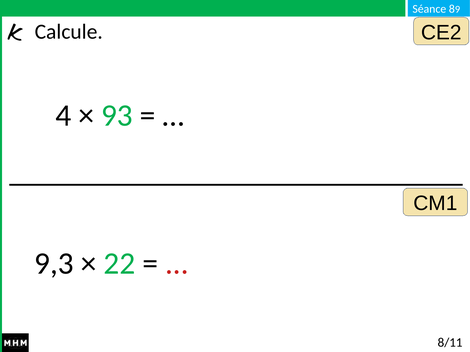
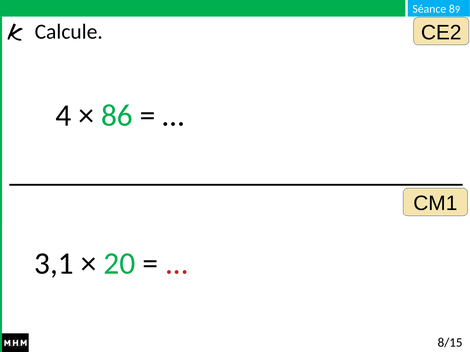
93: 93 -> 86 (117, 116)
9,3: 9,3 -> 3,1 (54, 264)
22: 22 -> 20 (119, 264)
8/11: 8/11 -> 8/15 (450, 343)
